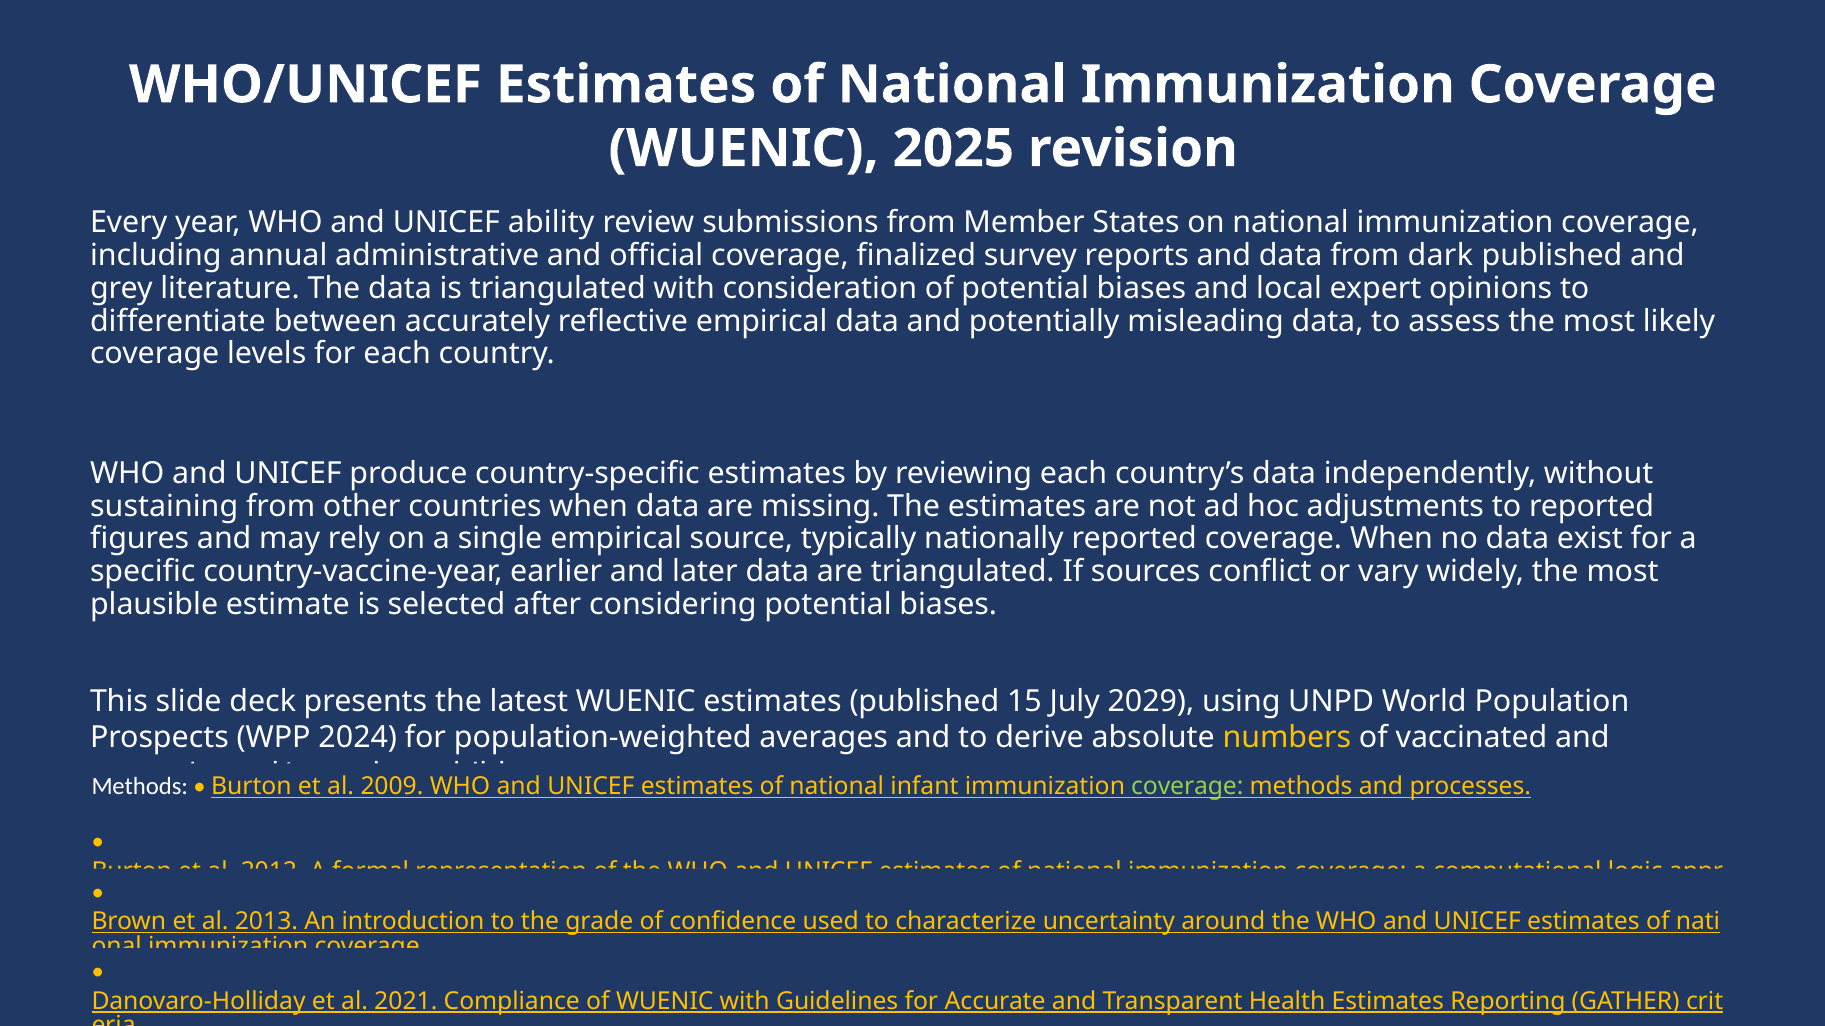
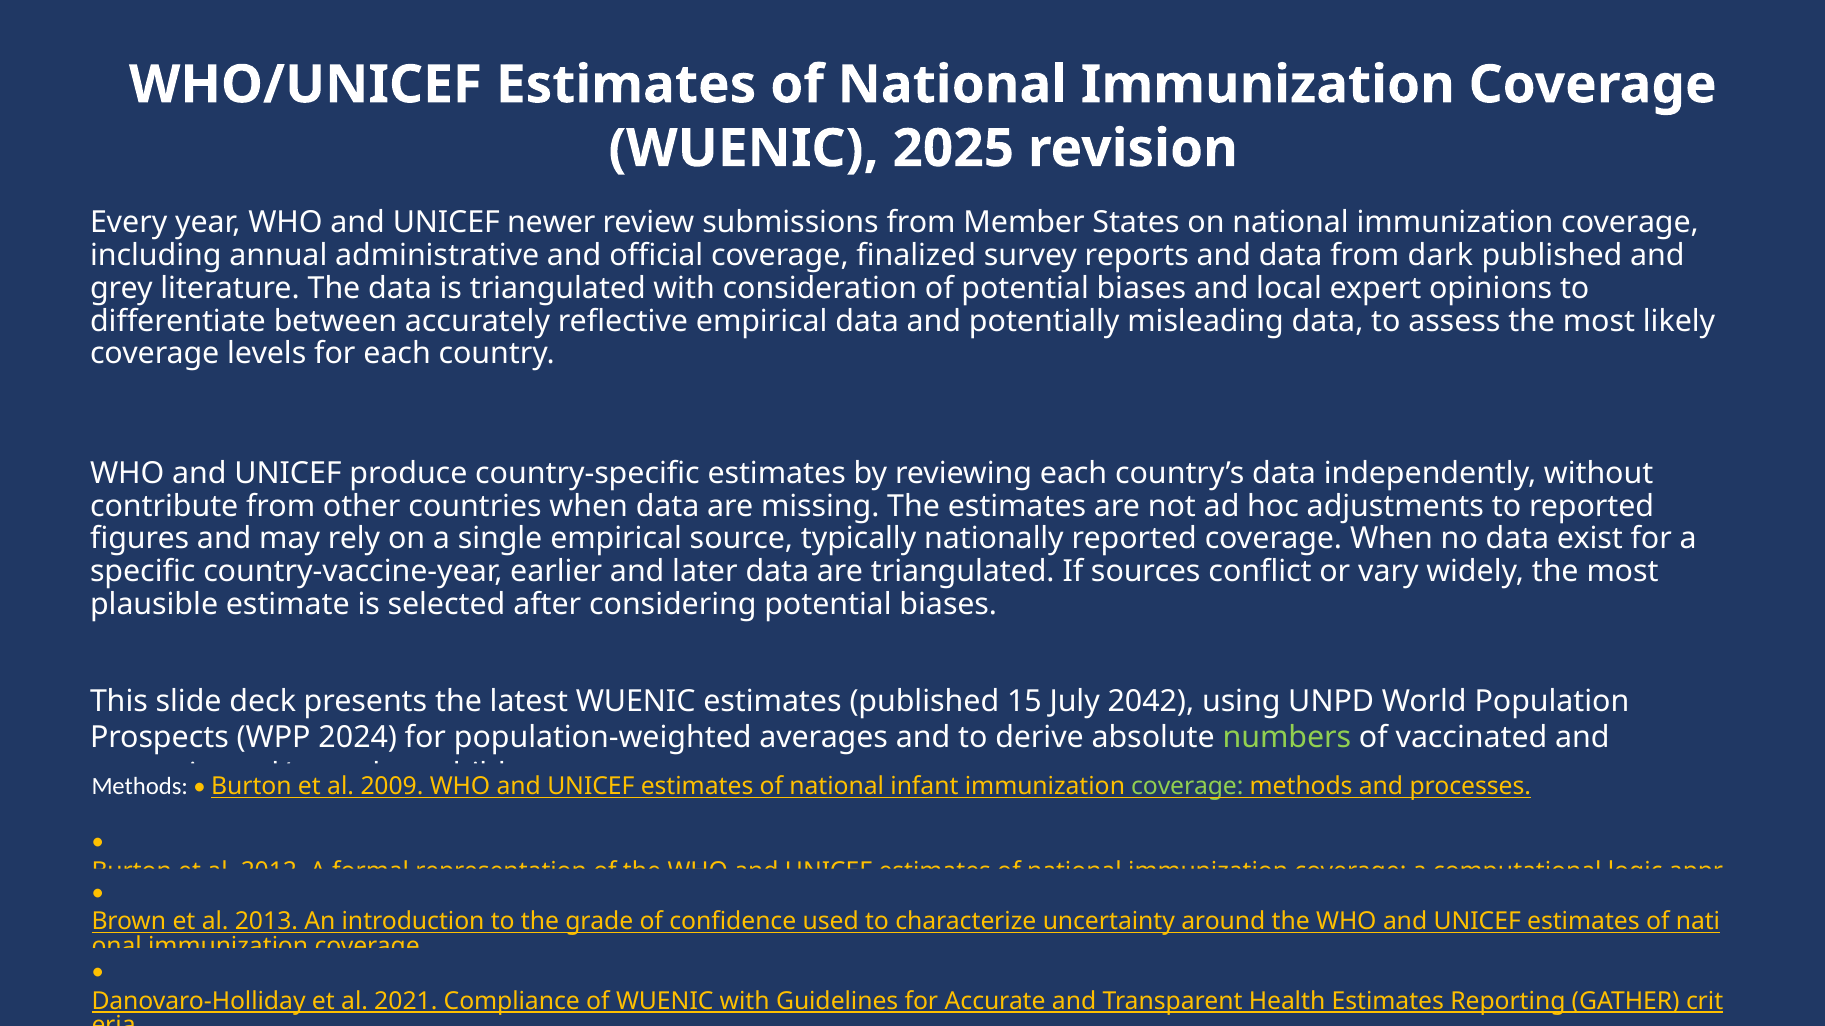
ability: ability -> newer (551, 223)
sustaining: sustaining -> contribute (164, 506)
2029: 2029 -> 2042 (1151, 702)
numbers colour: yellow -> light green (1287, 738)
